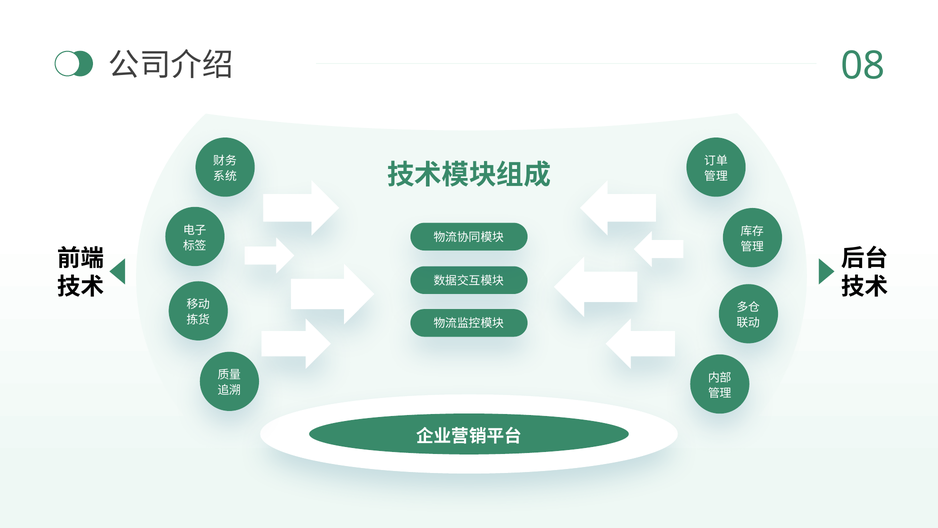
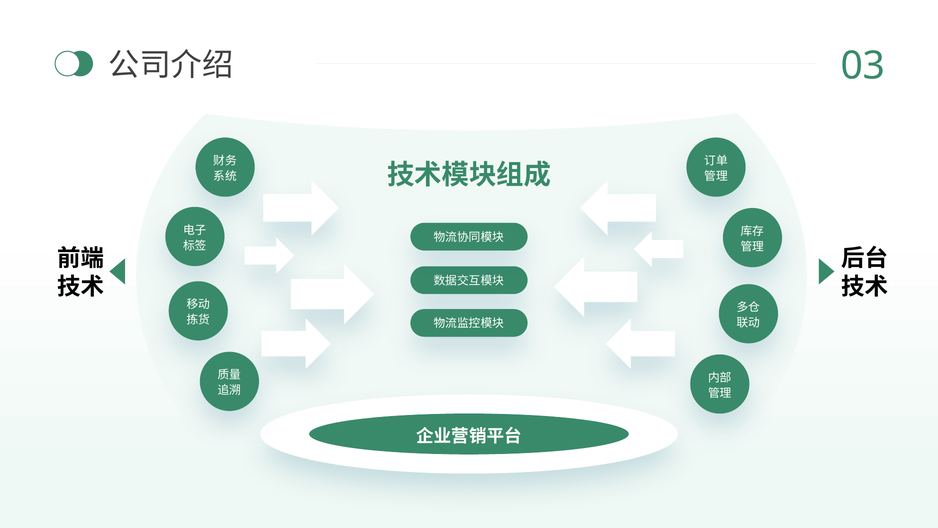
08: 08 -> 03 (863, 66)
